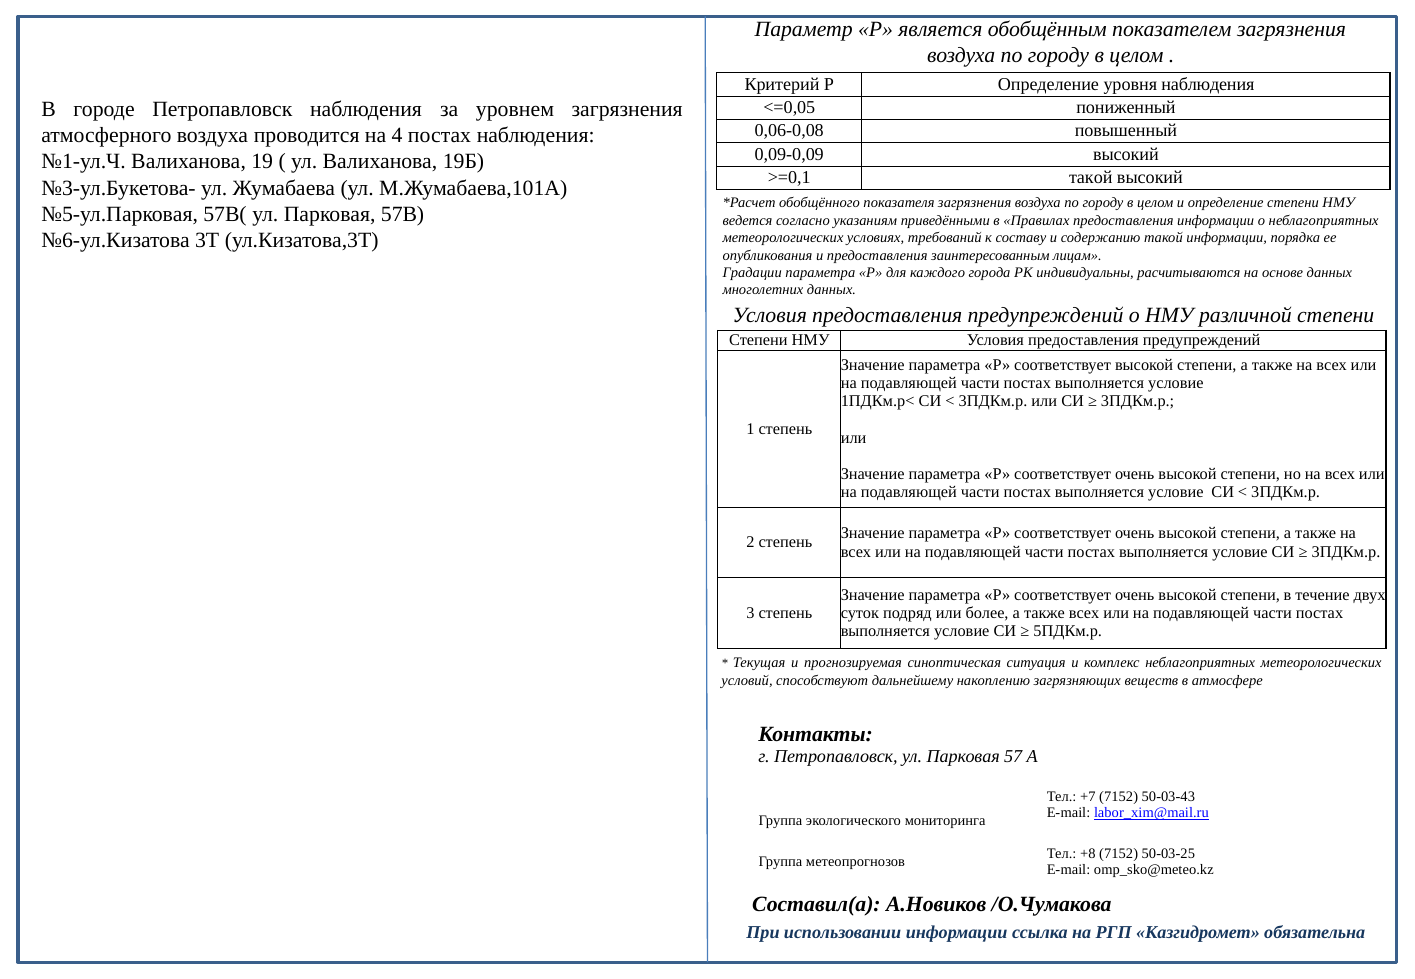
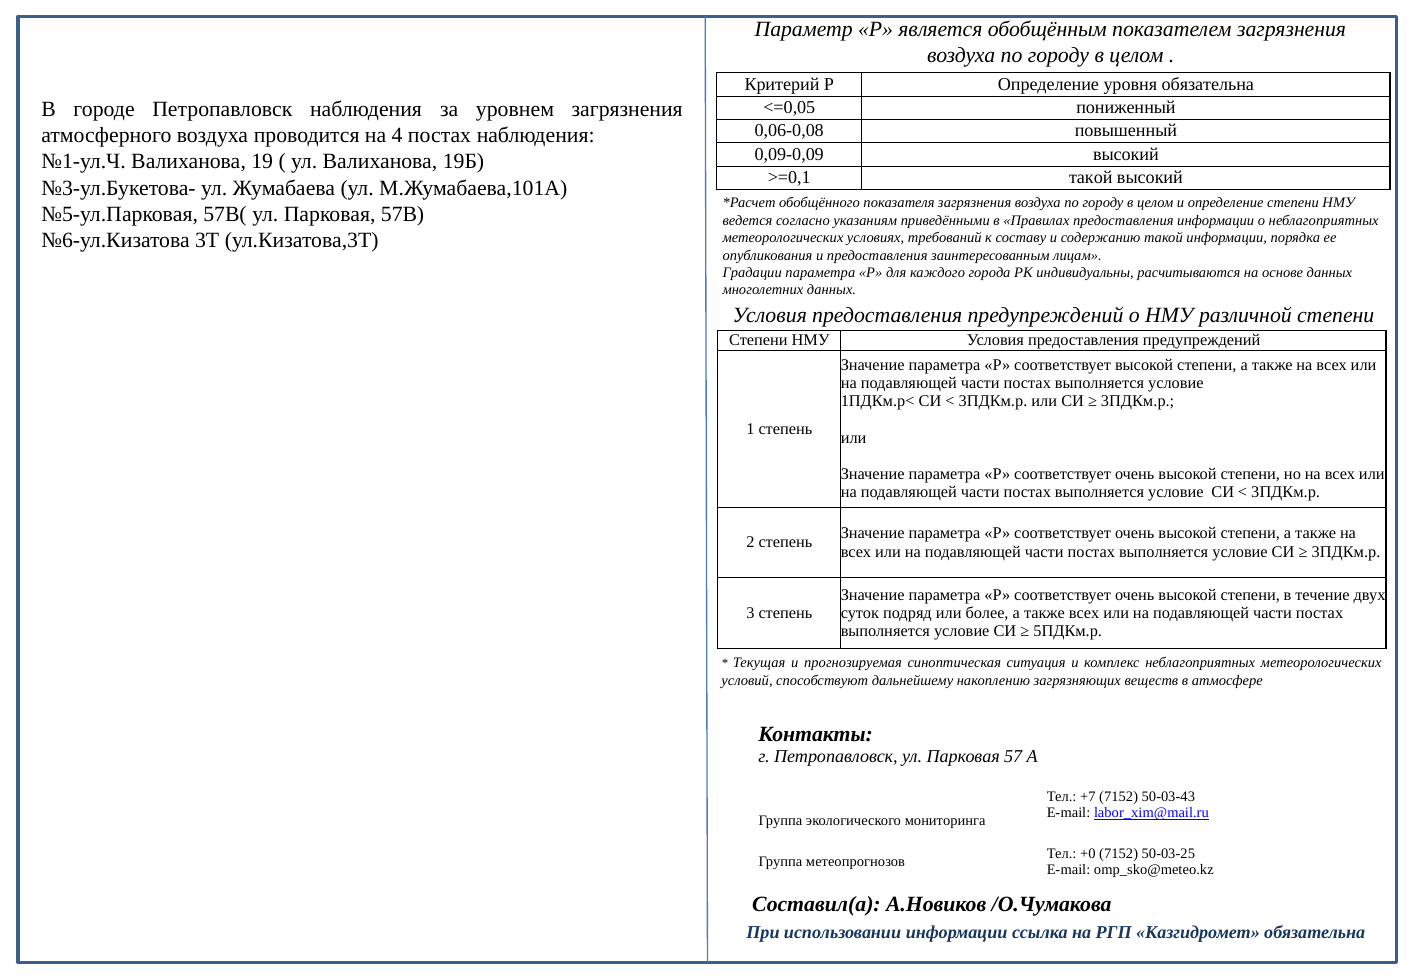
уровня наблюдения: наблюдения -> обязательна (1208, 84)
+8: +8 -> +0 (1088, 854)
